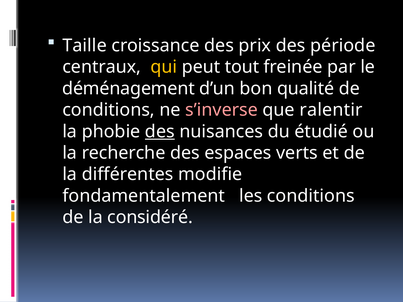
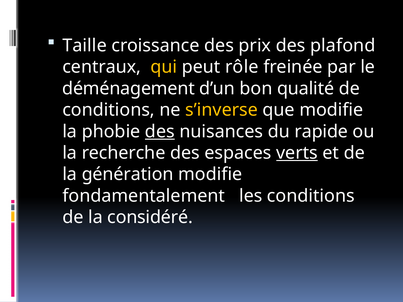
période: période -> plafond (343, 45)
tout: tout -> rôle (242, 67)
s’inverse colour: pink -> yellow (222, 110)
que ralentir: ralentir -> modifie (331, 110)
étudié: étudié -> rapide (321, 132)
verts underline: none -> present (297, 153)
différentes: différentes -> génération (128, 175)
